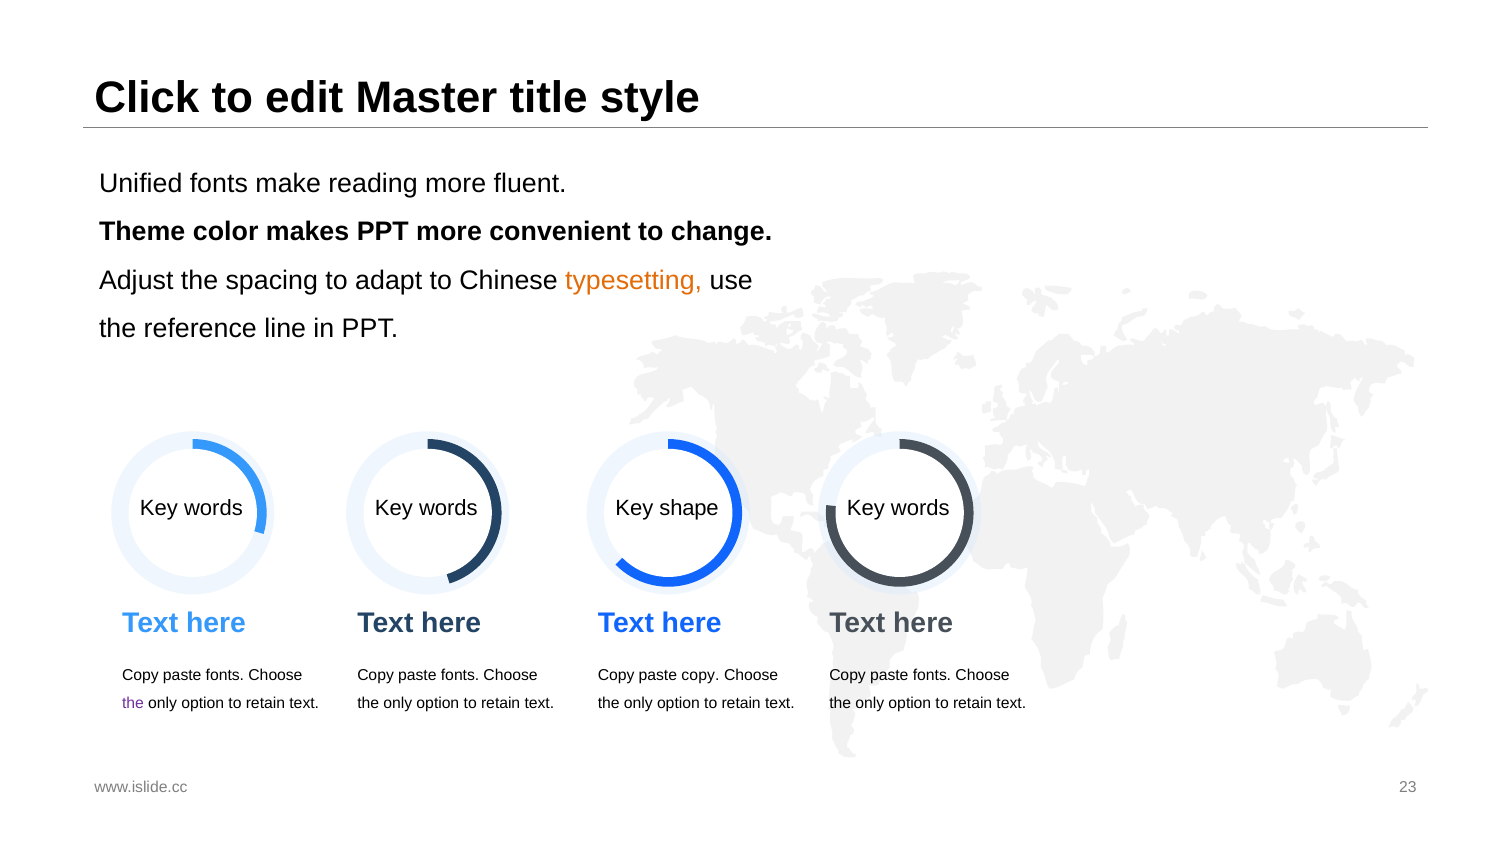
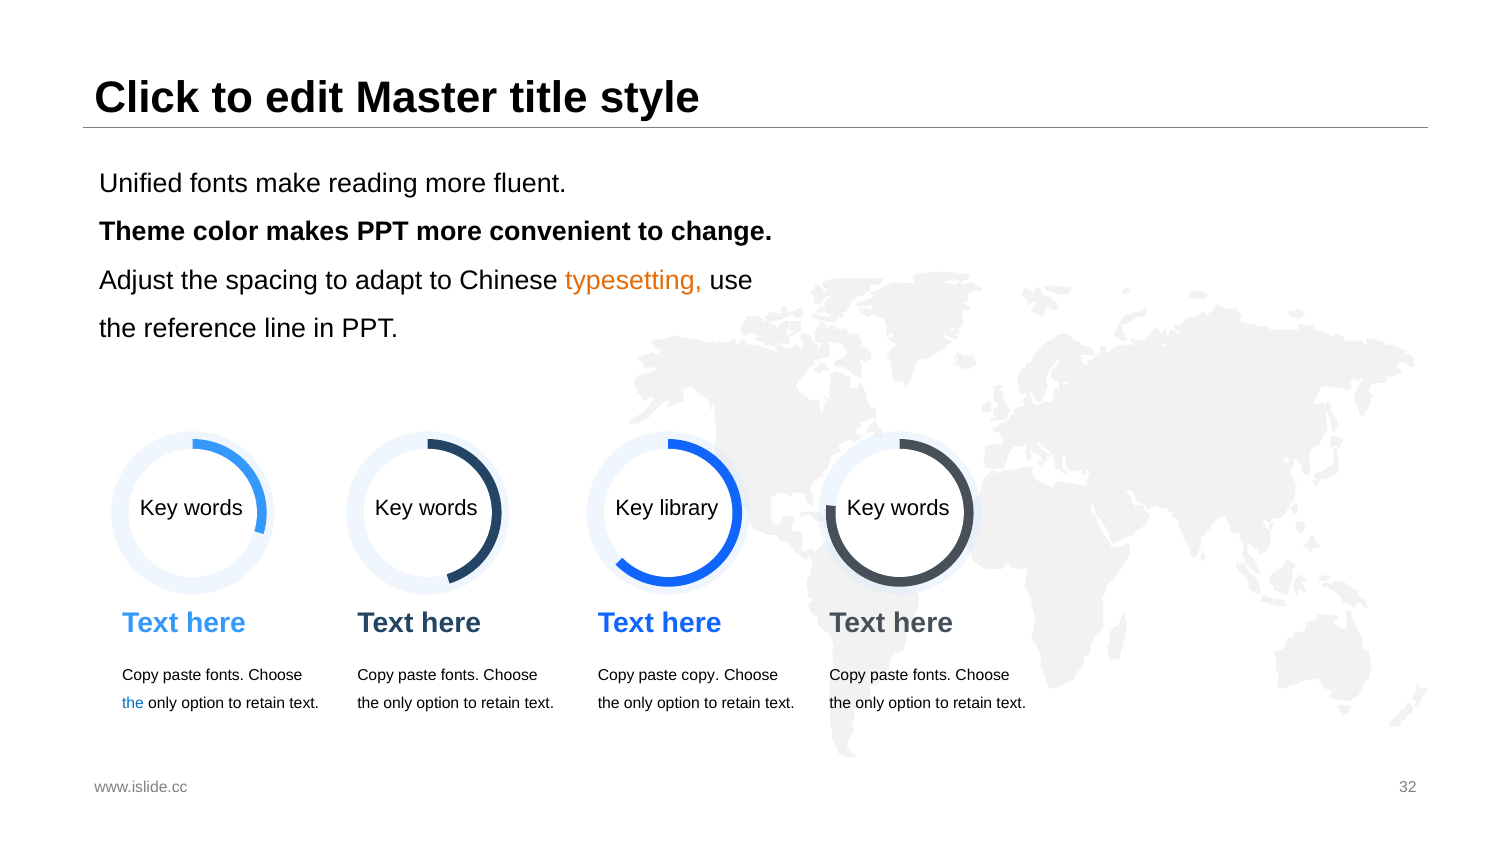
shape: shape -> library (689, 509)
the colour: purple -> blue (133, 704)
23: 23 -> 32 (1408, 787)
